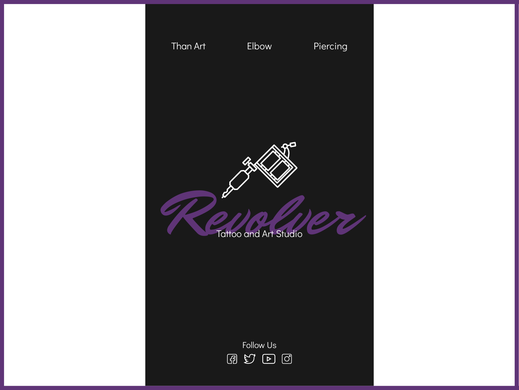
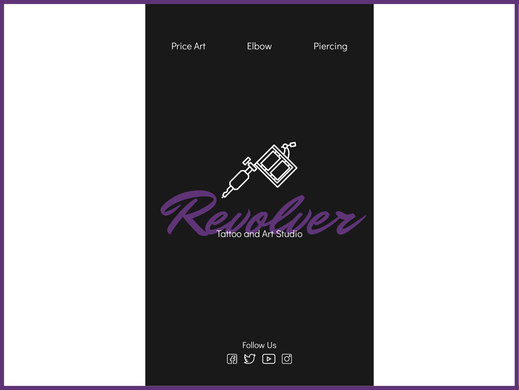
Than: Than -> Price (182, 46)
